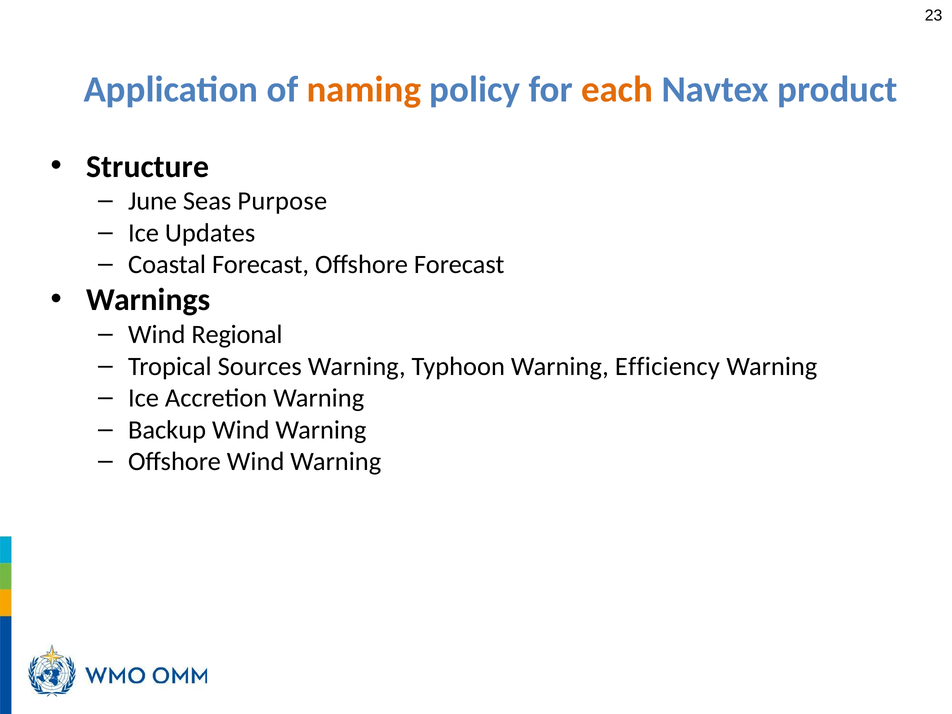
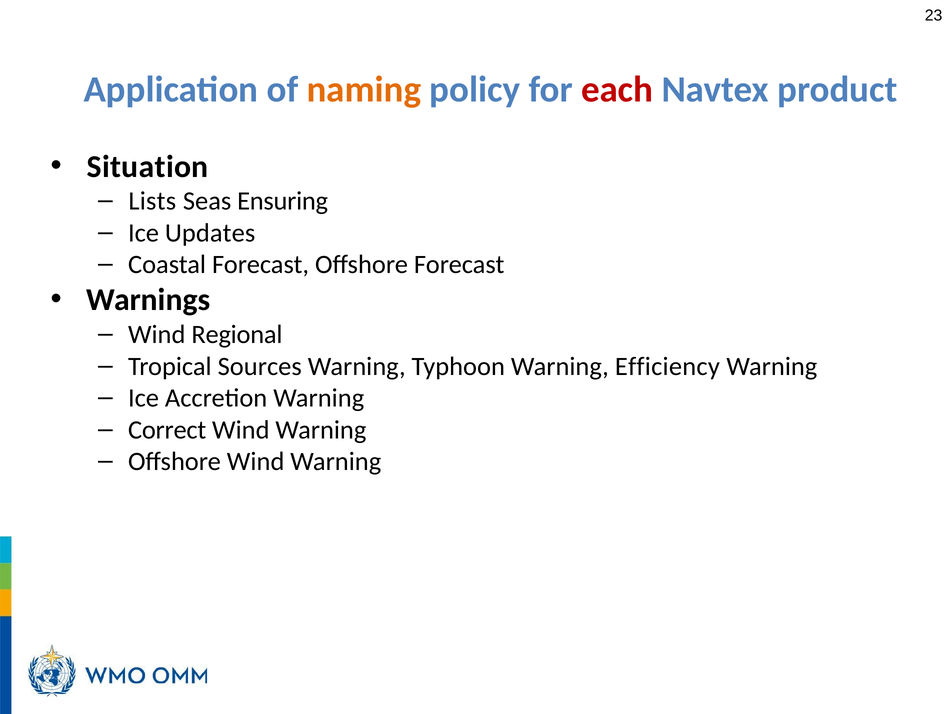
each colour: orange -> red (617, 90)
Structure: Structure -> Situation (148, 167)
June: June -> Lists (152, 201)
Purpose: Purpose -> Ensuring (283, 201)
Backup: Backup -> Correct (167, 430)
